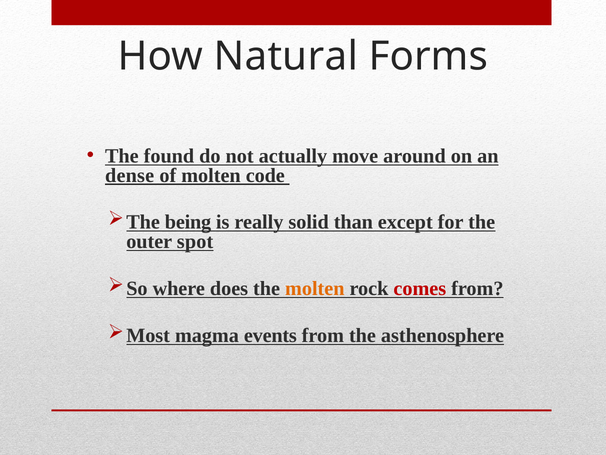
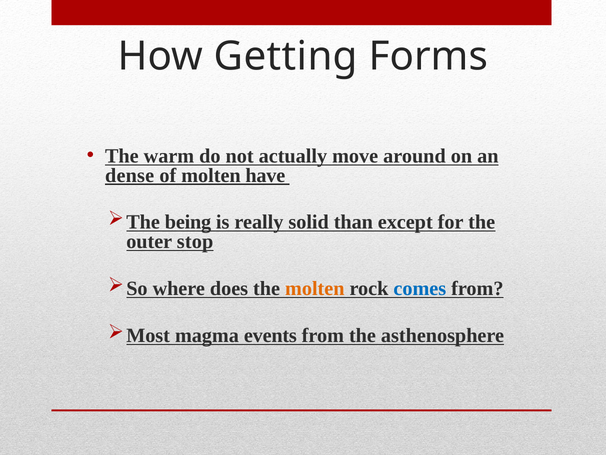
Natural: Natural -> Getting (286, 56)
found: found -> warm (169, 156)
code: code -> have (265, 175)
spot: spot -> stop (195, 241)
comes colour: red -> blue (420, 288)
